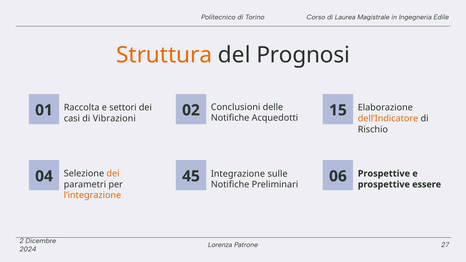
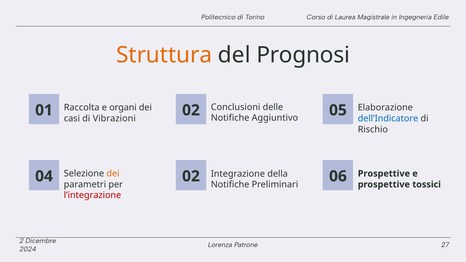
settori: settori -> organi (123, 108)
15: 15 -> 05 (338, 110)
Acquedotti: Acquedotti -> Aggiuntivo (275, 118)
dell’Indicatore colour: orange -> blue (388, 119)
sulle: sulle -> della (278, 174)
04 45: 45 -> 02 (191, 176)
essere: essere -> tossici (427, 185)
l’integrazione colour: orange -> red (93, 195)
